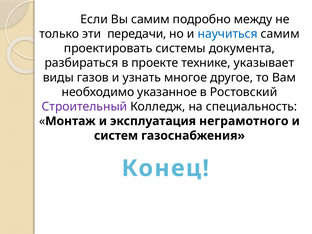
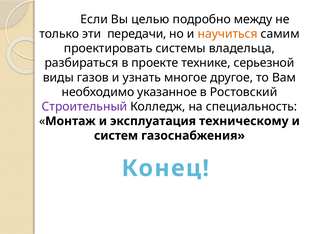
Вы самим: самим -> целью (150, 19)
научиться colour: blue -> orange (228, 34)
документа: документа -> владельца (242, 48)
указывает: указывает -> серьезной (264, 63)
неграмотного: неграмотного -> техническому (244, 121)
